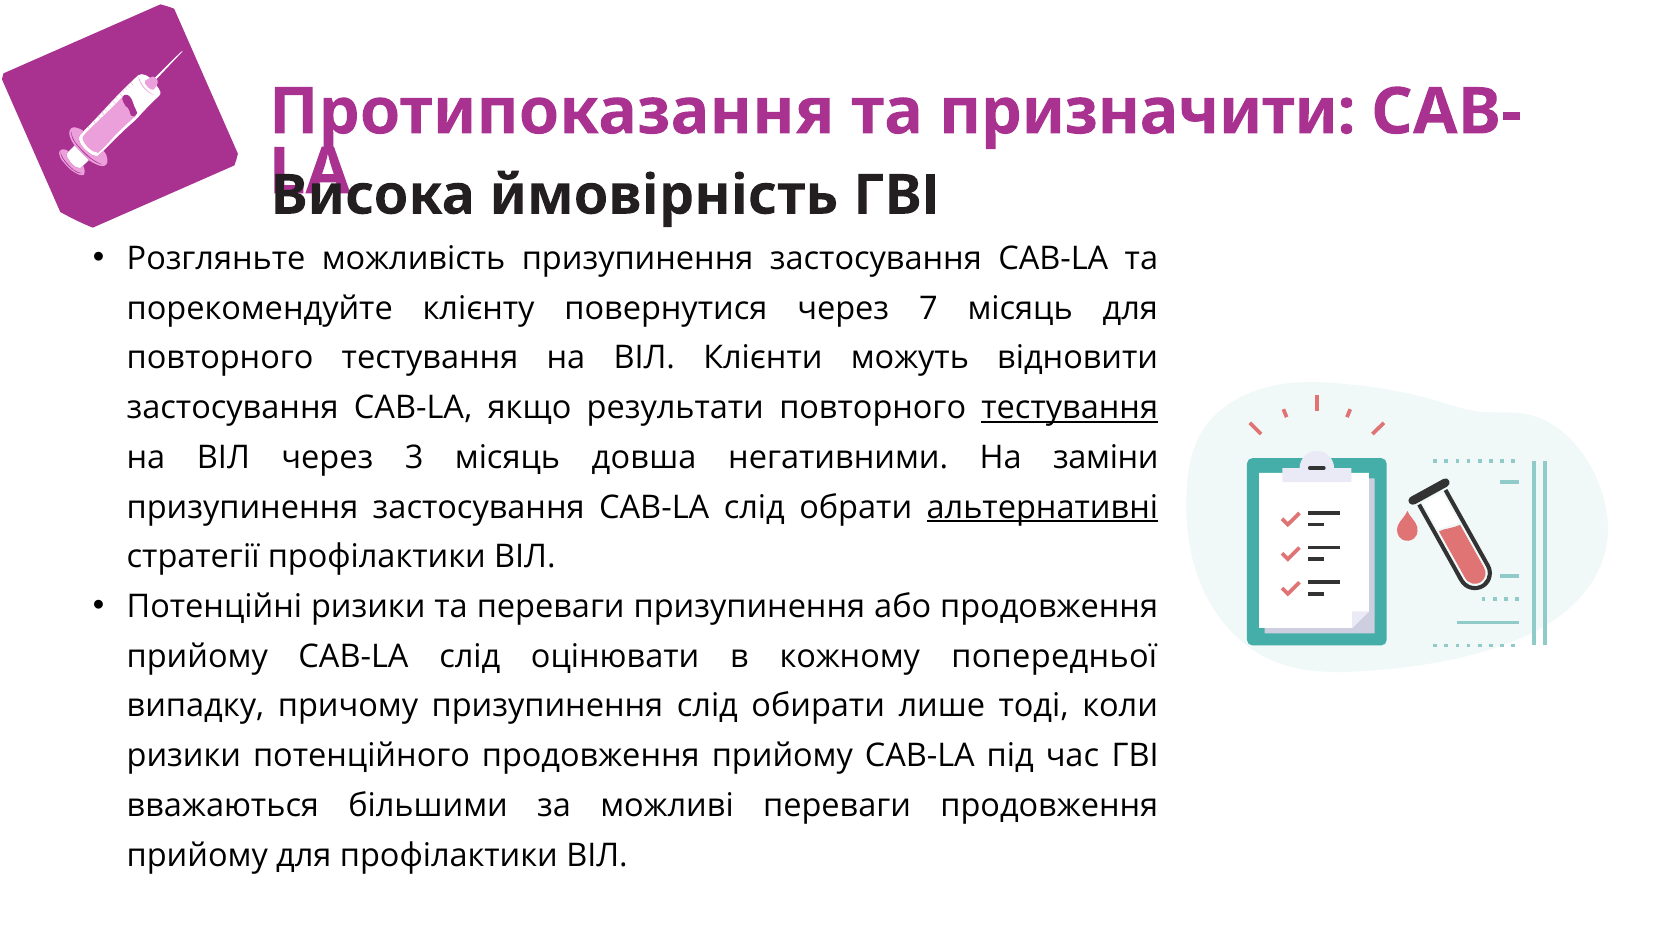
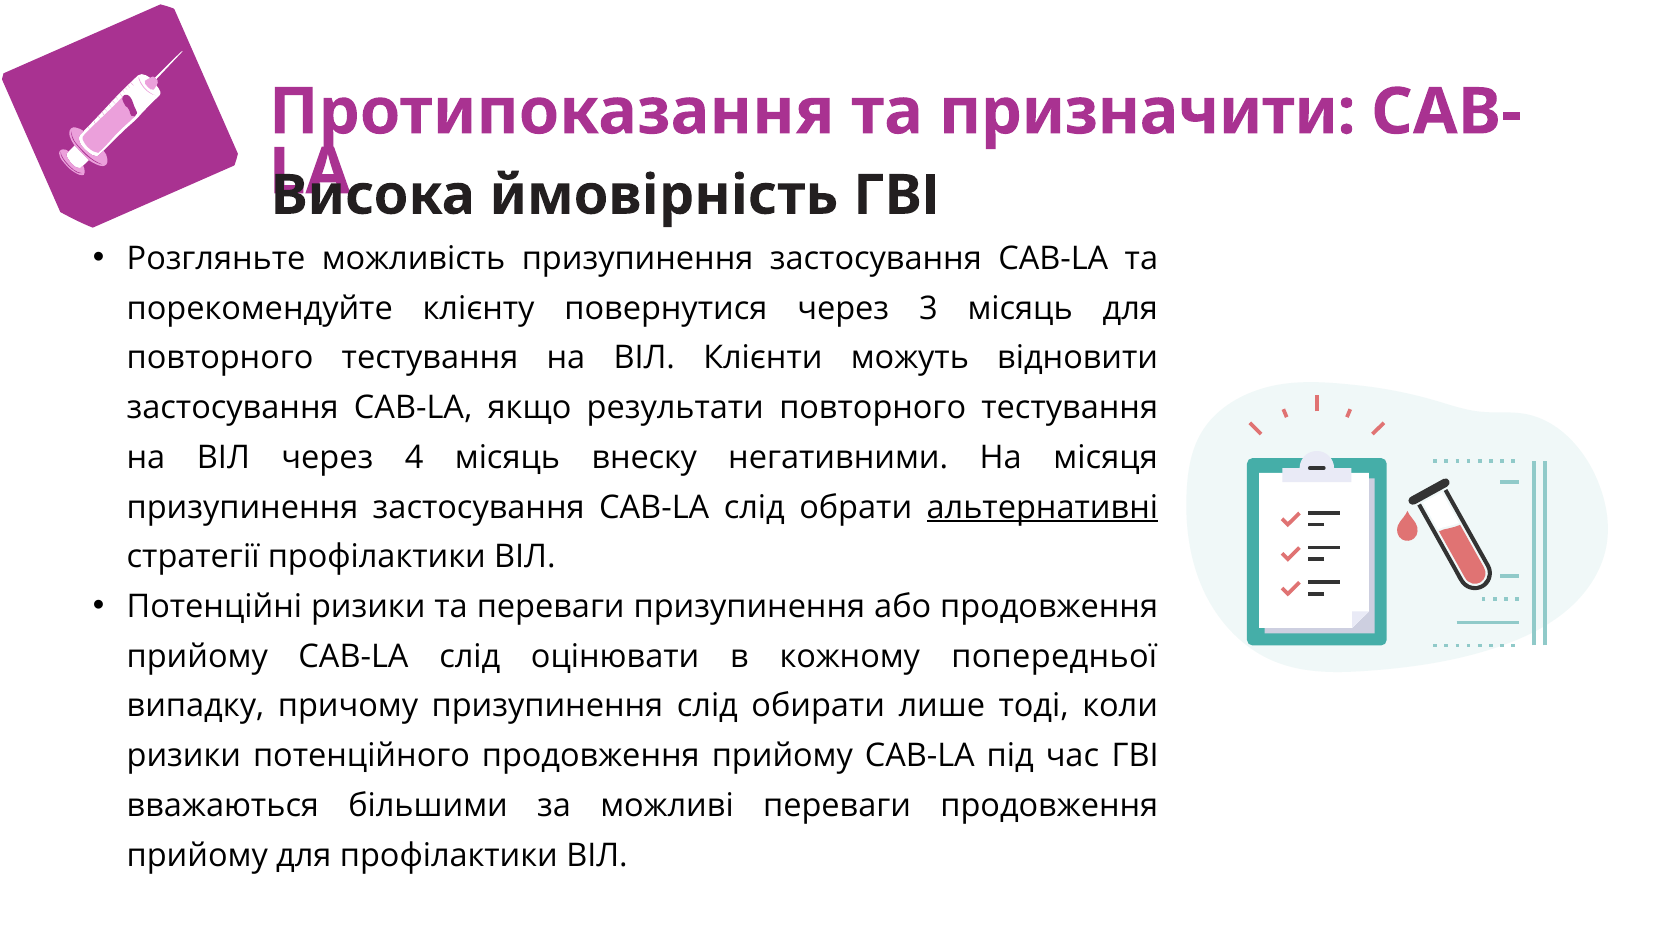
7: 7 -> 3 (928, 309)
тестування underline: present -> none (1070, 408)
3: 3 -> 4 (414, 458)
довша: довша -> внеску (644, 458)
заміни: заміни -> місяця (1106, 458)
